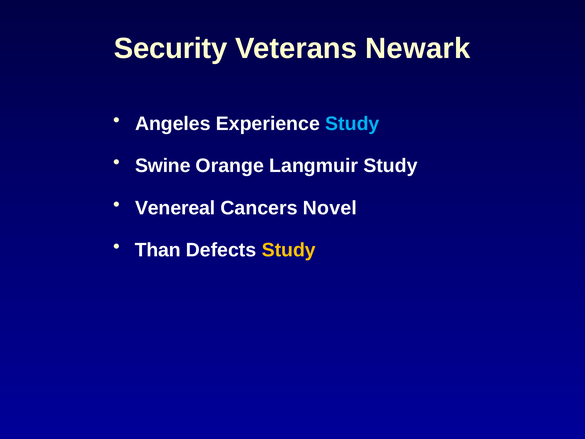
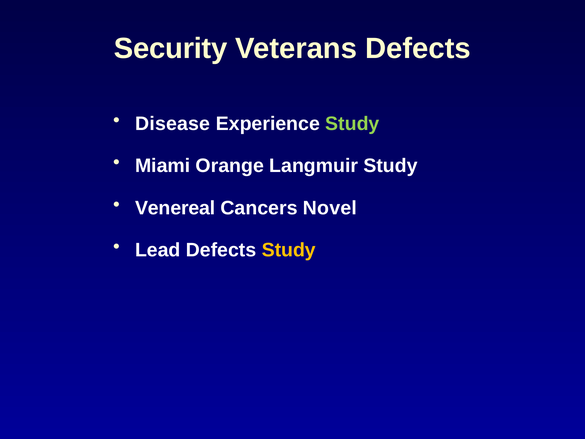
Veterans Newark: Newark -> Defects (418, 48)
Angeles: Angeles -> Disease (173, 124)
Study colour: light blue -> light green (352, 124)
Swine: Swine -> Miami (163, 166)
Than: Than -> Lead (158, 250)
